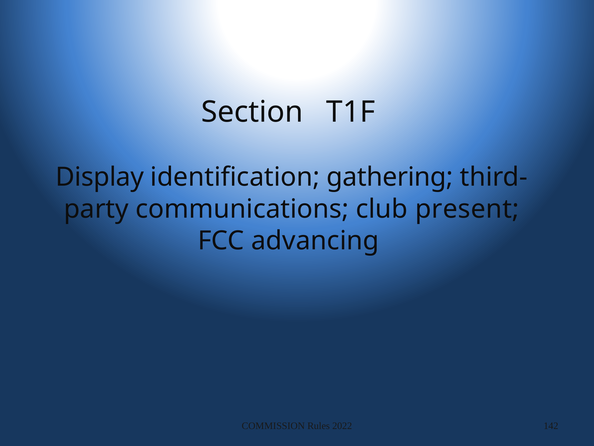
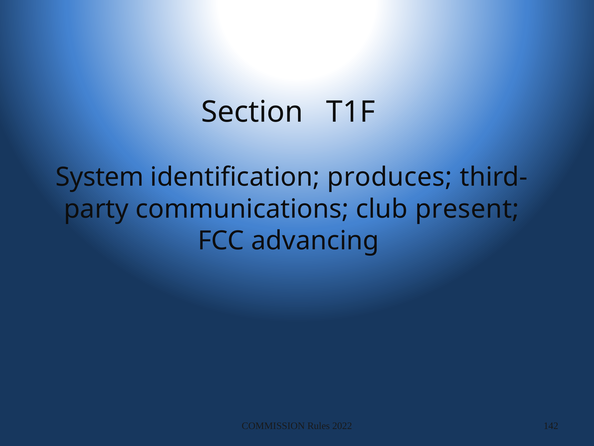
Display: Display -> System (100, 177)
gathering: gathering -> produces (390, 177)
